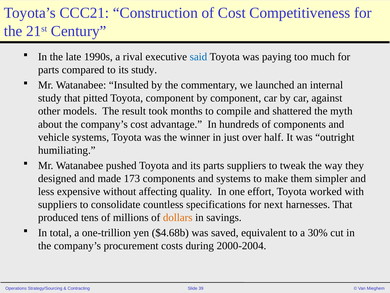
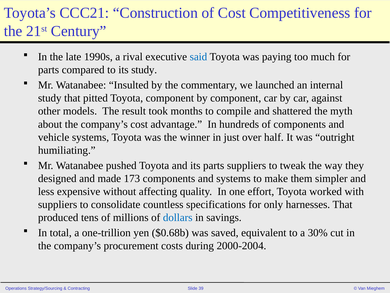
next: next -> only (273, 204)
dollars colour: orange -> blue (178, 217)
$4.68b: $4.68b -> $0.68b (170, 232)
